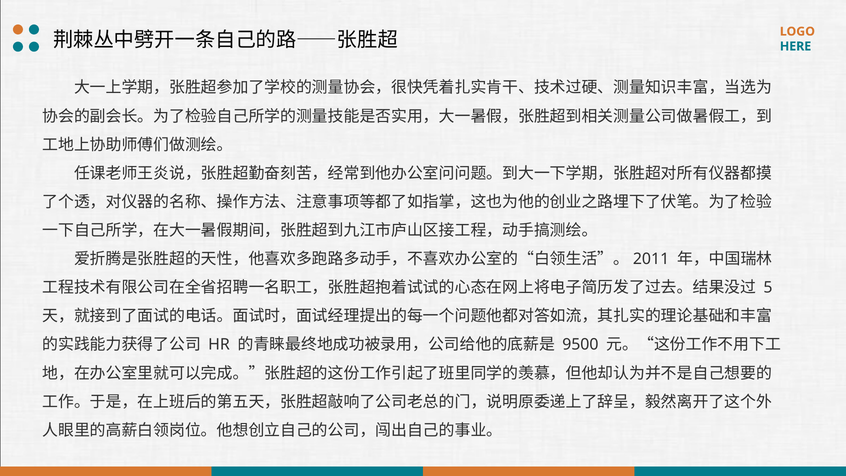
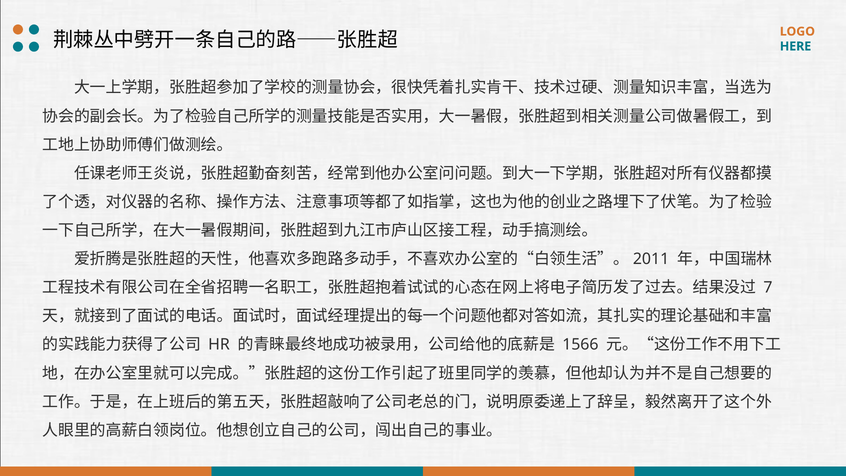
5: 5 -> 7 (768, 288)
9500: 9500 -> 1566 (580, 345)
